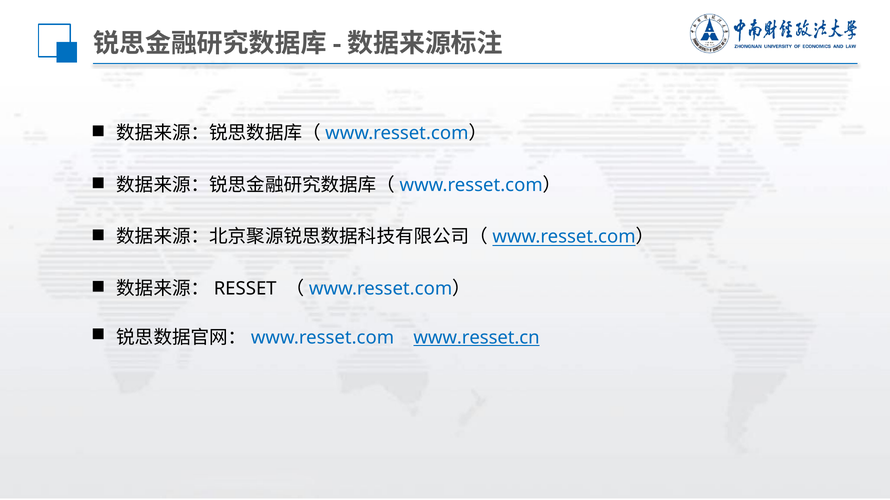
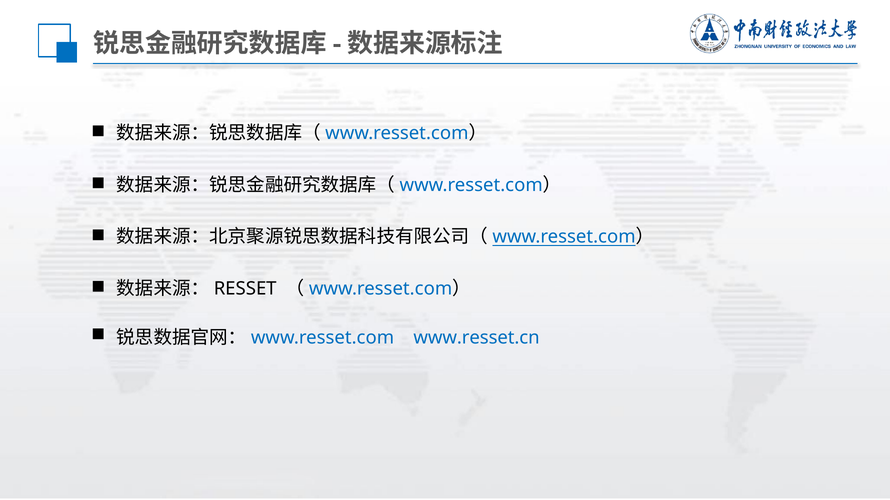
www.resset.cn underline: present -> none (477, 338)
